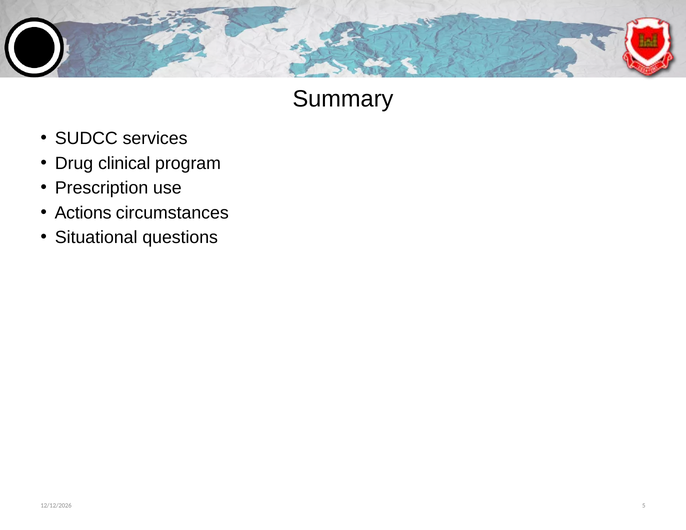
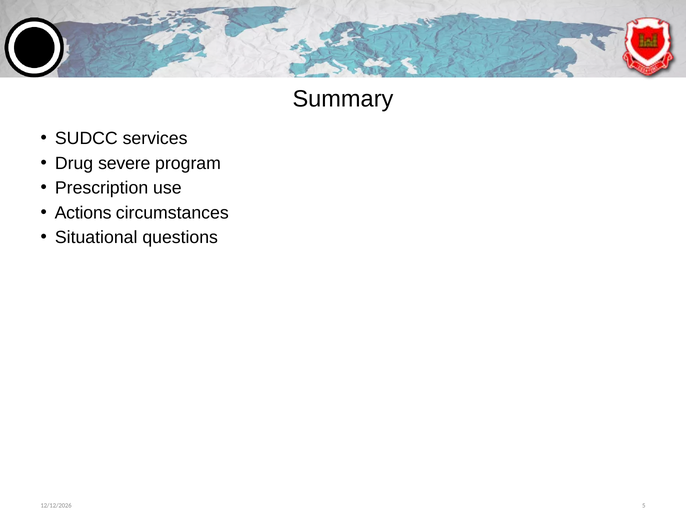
clinical: clinical -> severe (124, 163)
